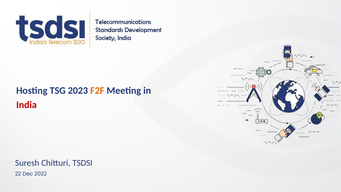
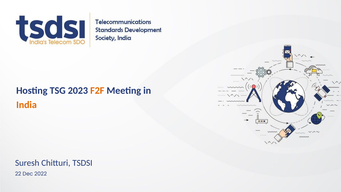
India colour: red -> orange (27, 105)
